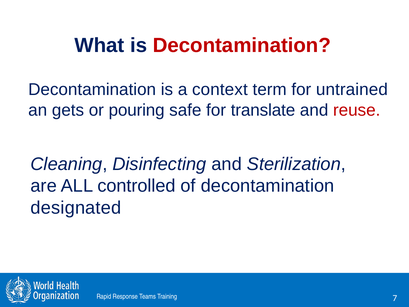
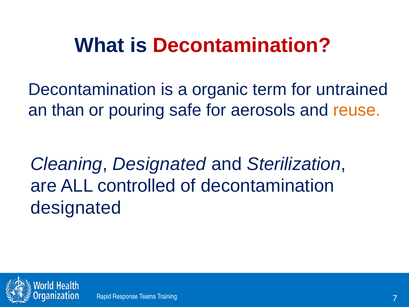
context: context -> organic (220, 90)
gets: gets -> than (68, 110)
translate: translate -> aerosols (263, 110)
reuse colour: red -> orange (357, 110)
Cleaning Disinfecting: Disinfecting -> Designated (159, 164)
